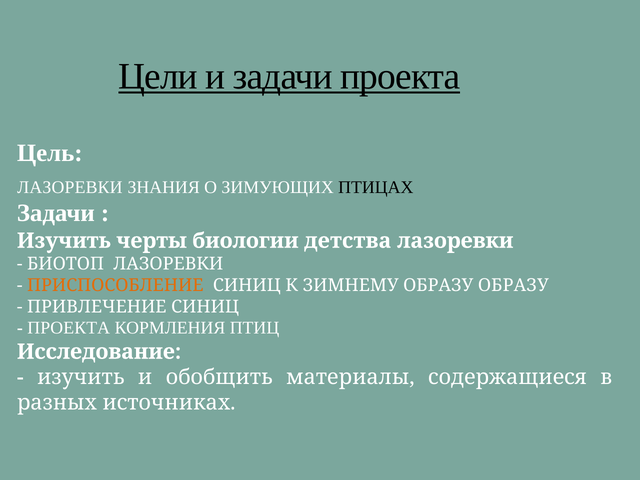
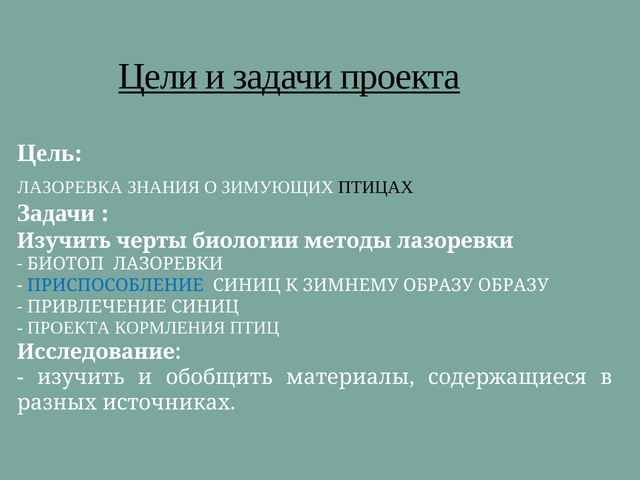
ЛАЗОРЕВКИ: ЛАЗОРЕВКИ -> ЛАЗОРЕВКА (70, 187)
детства: детства -> методы (348, 241)
ПРИСПОСОБЛЕНИЕ colour: orange -> blue (115, 285)
